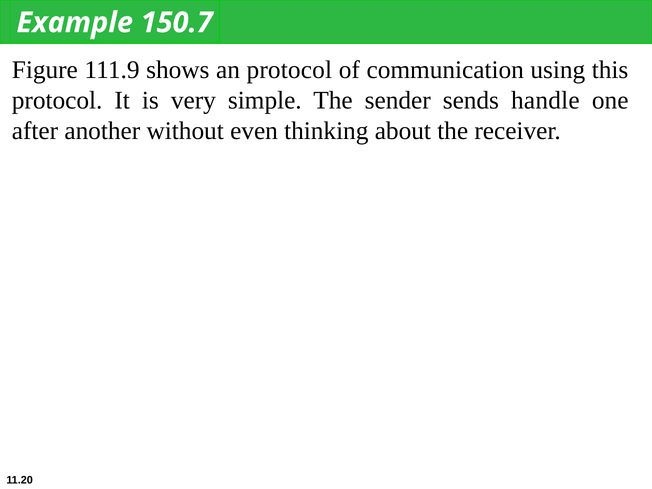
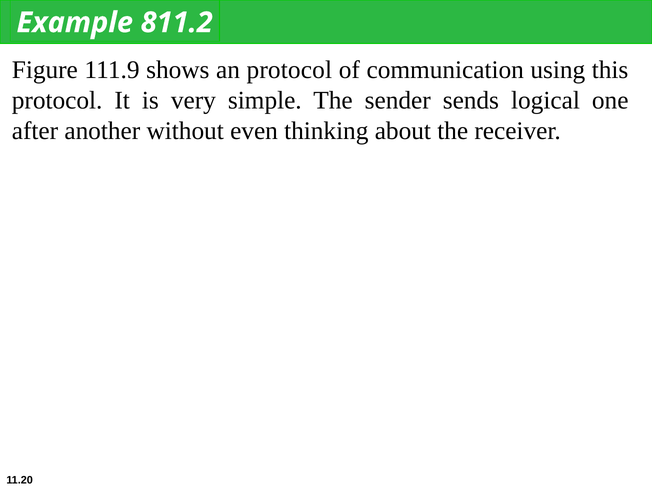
150.7: 150.7 -> 811.2 (177, 23)
handle: handle -> logical (545, 100)
